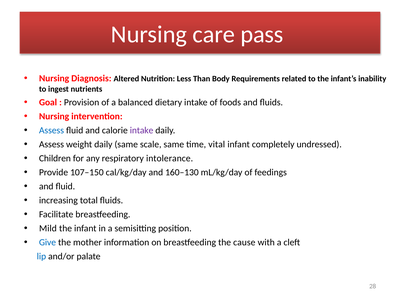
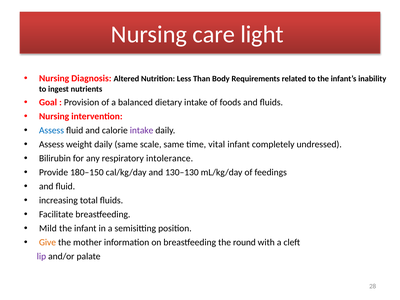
pass: pass -> light (262, 34)
Children: Children -> Bilirubin (55, 158)
107–150: 107–150 -> 180–150 (87, 172)
160–130: 160–130 -> 130–130 (182, 172)
Give colour: blue -> orange (48, 242)
cause: cause -> round (244, 242)
lip colour: blue -> purple (41, 256)
